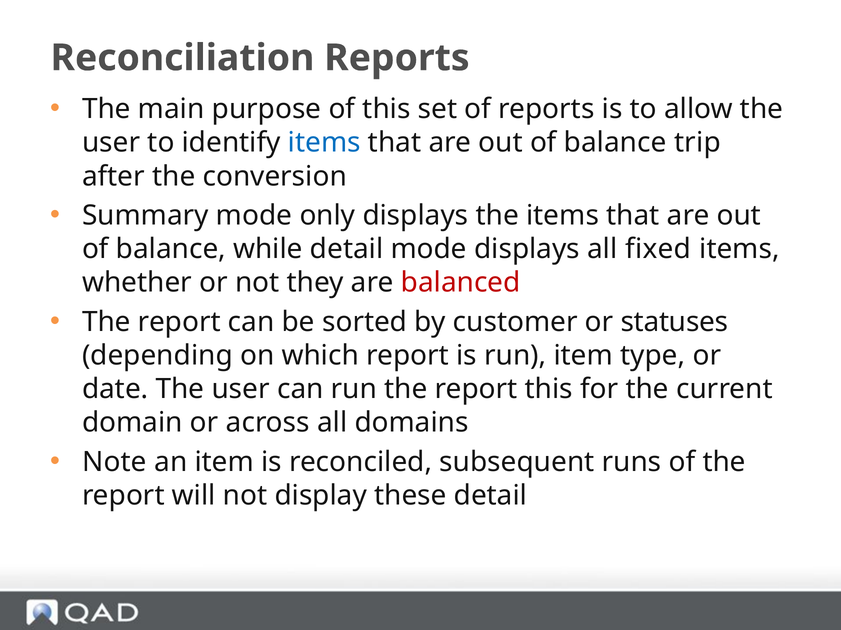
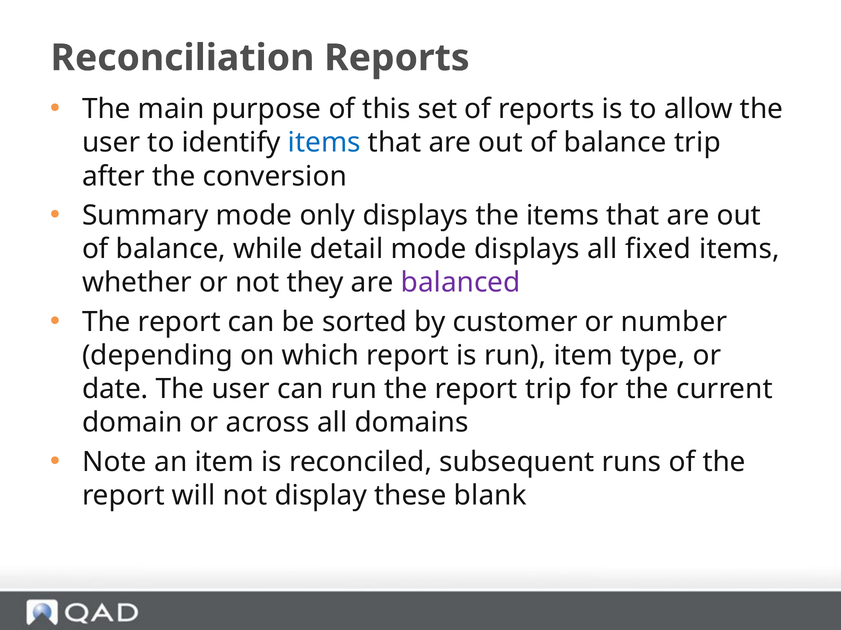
balanced colour: red -> purple (461, 283)
statuses: statuses -> number (674, 322)
report this: this -> trip (549, 390)
these detail: detail -> blank (490, 496)
